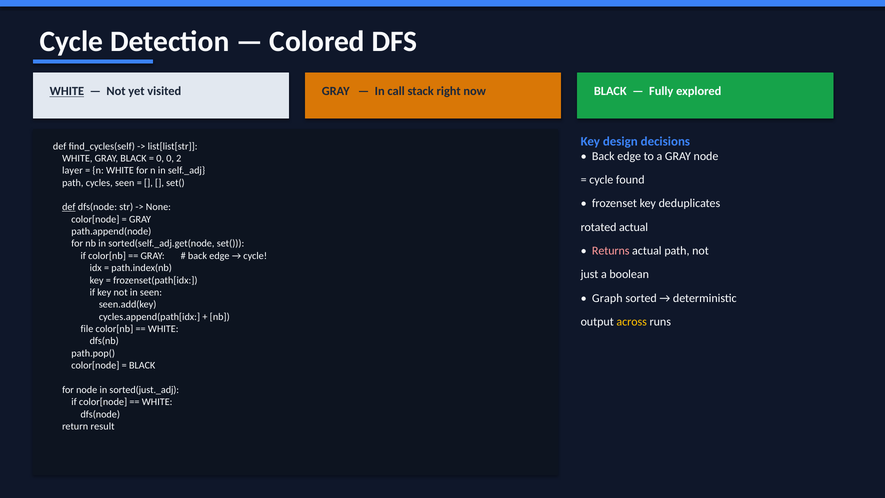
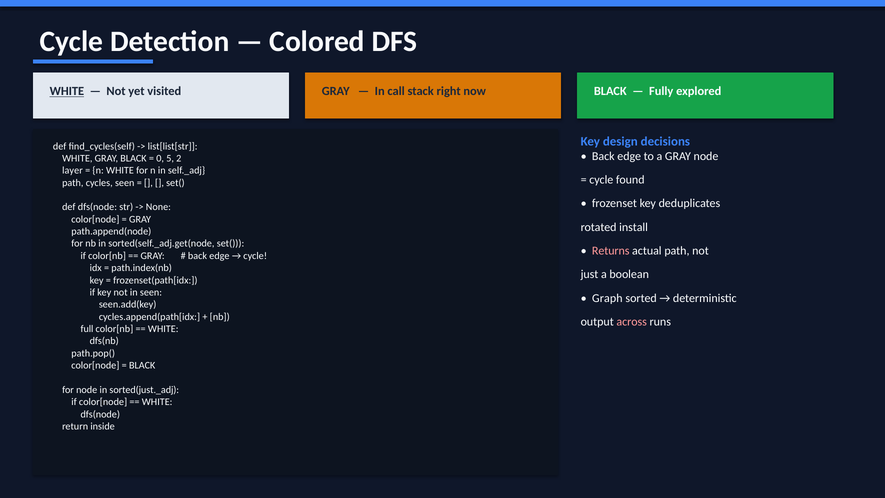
0 0: 0 -> 5 (170, 158)
def underline: present -> none (69, 207)
rotated actual: actual -> install (634, 227)
across colour: yellow -> pink (632, 322)
file: file -> full (87, 329)
result: result -> inside (103, 426)
